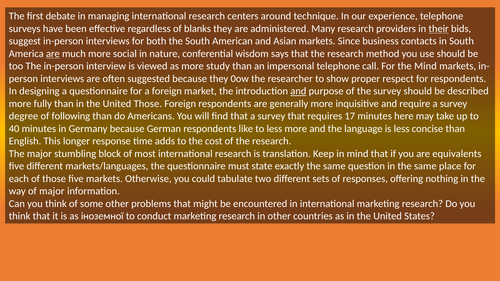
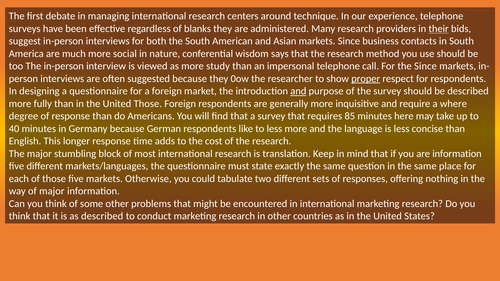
are underline: present -> none (53, 54)
the Mind: Mind -> Since (425, 66)
proper underline: none -> present (366, 79)
require a survey: survey -> where (453, 104)
of following: following -> response (71, 116)
17: 17 -> 85 (350, 116)
are equivalents: equivalents -> information (457, 154)
as іноземної: іноземної -> described (102, 216)
